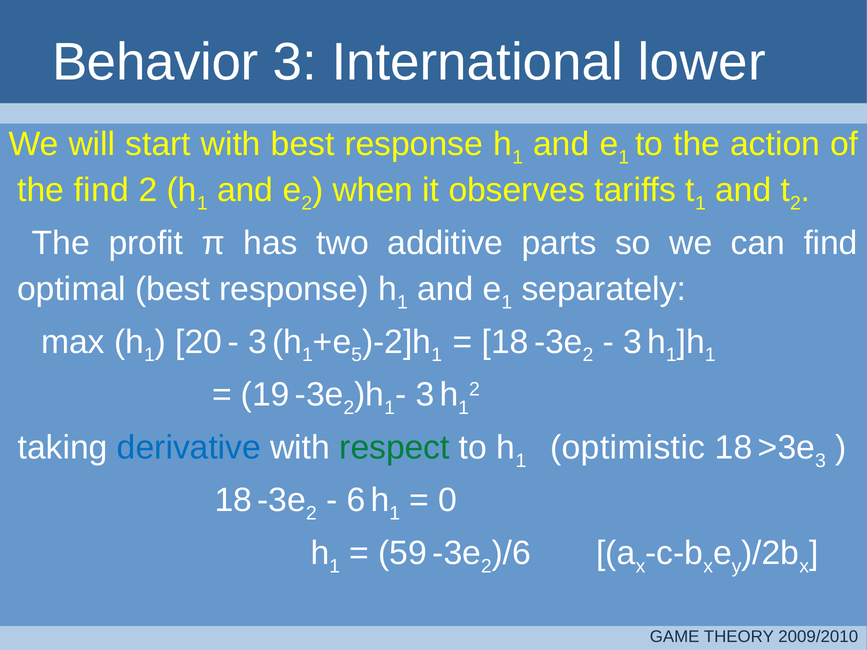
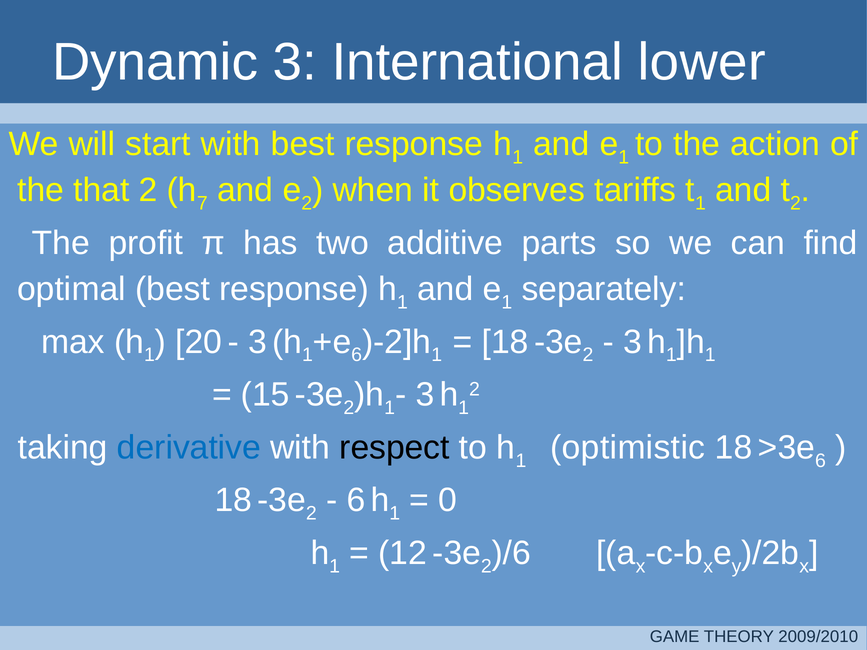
Behavior: Behavior -> Dynamic (155, 63)
the find: find -> that (101, 190)
1: 1 -> 7 (202, 204)
5: 5 -> 6 (357, 355)
19: 19 -> 15 (265, 395)
respect colour: green -> black (395, 448)
3: 3 -> 6 (820, 461)
59: 59 -> 12 (403, 553)
